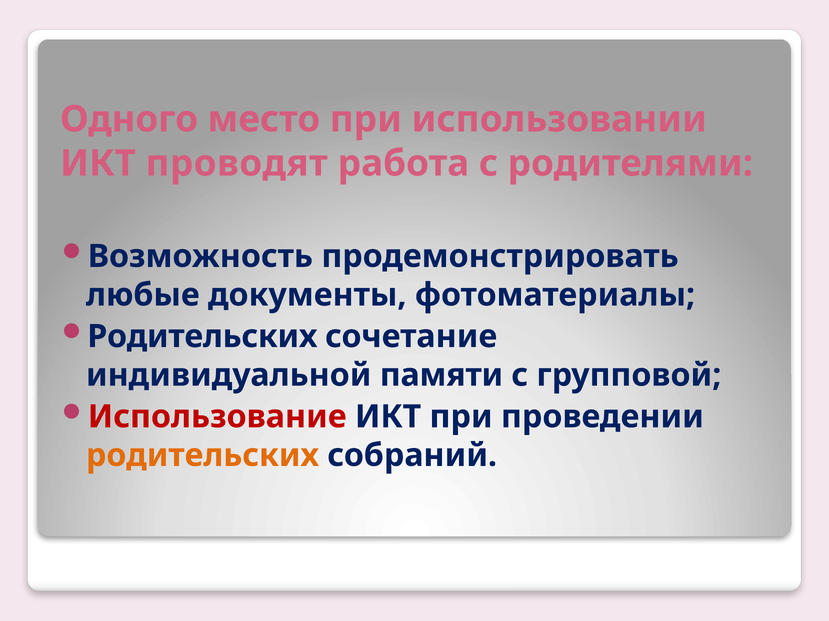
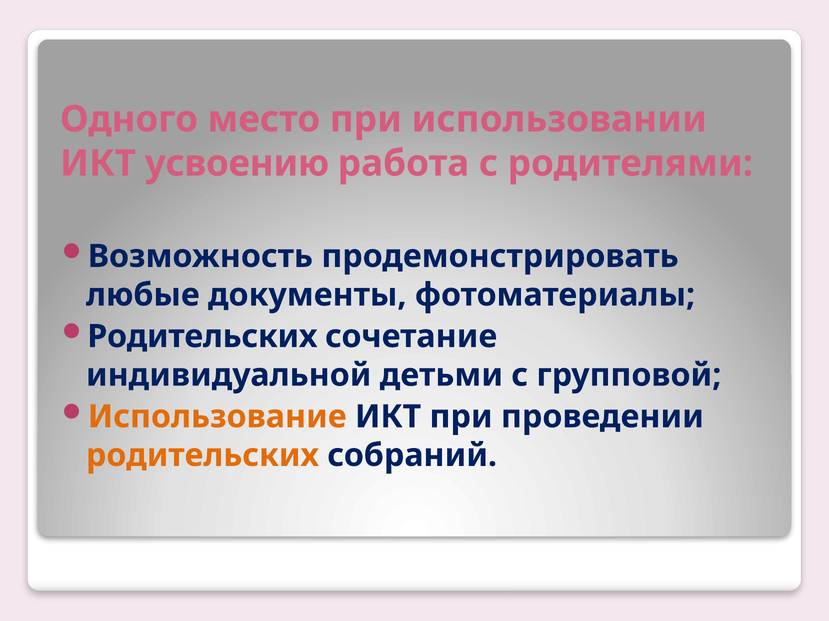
проводят: проводят -> усвоению (237, 164)
памяти: памяти -> детьми (441, 376)
Использование colour: red -> orange (217, 417)
